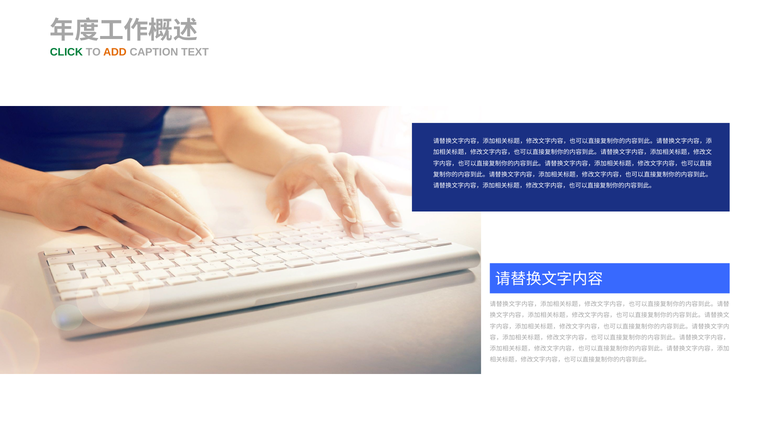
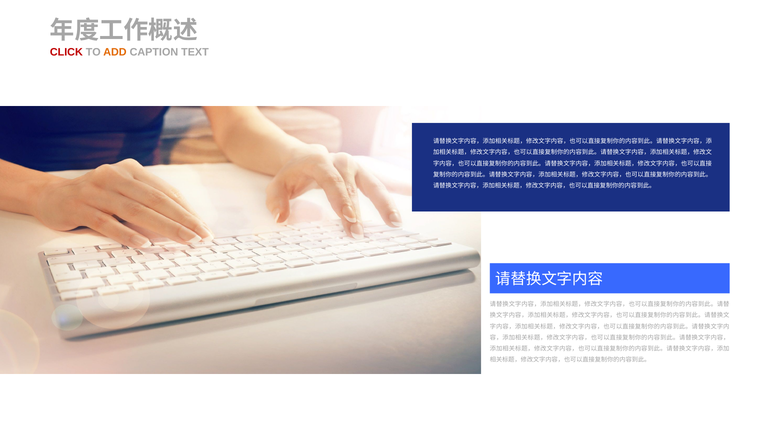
CLICK colour: green -> red (66, 52)
